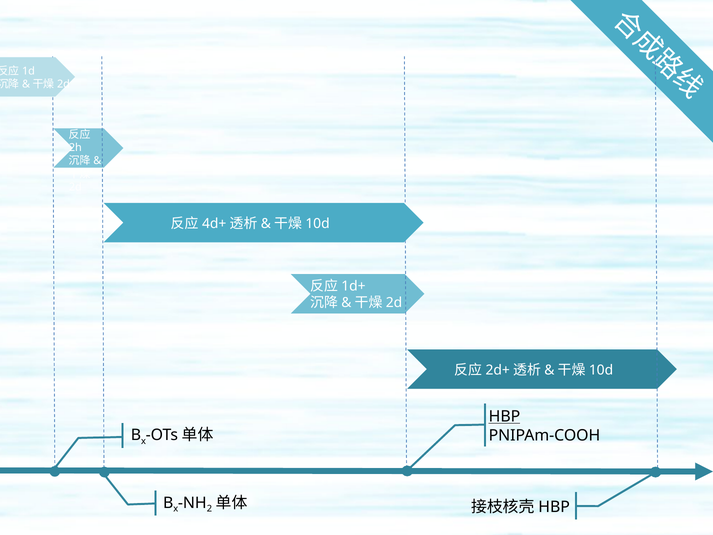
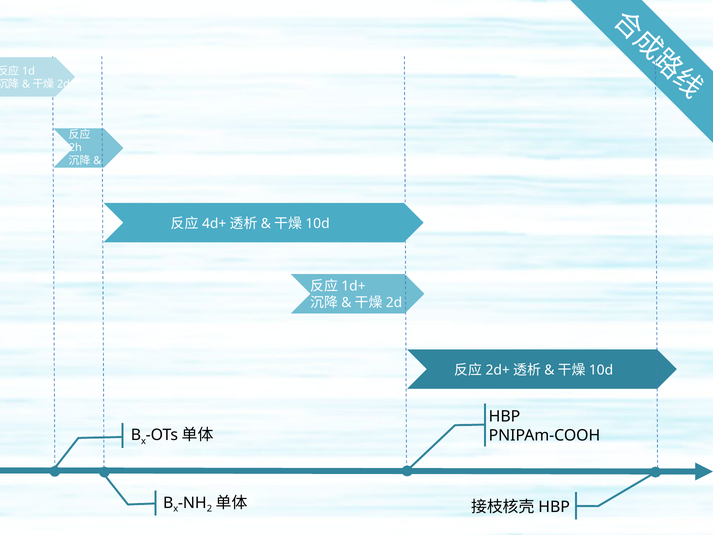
HBP underline: present -> none (504, 416)
